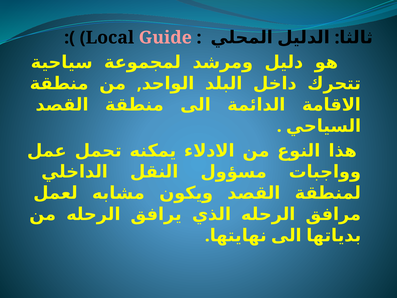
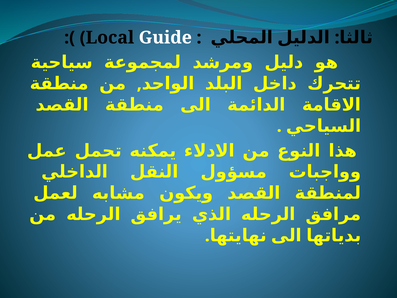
Guide colour: pink -> white (165, 38)
